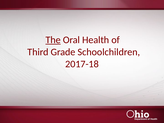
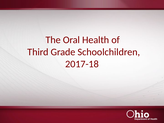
The underline: present -> none (53, 40)
